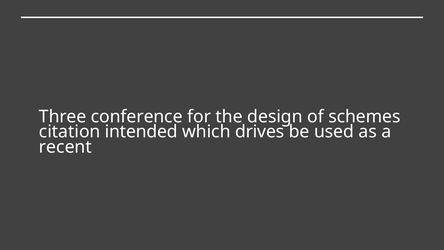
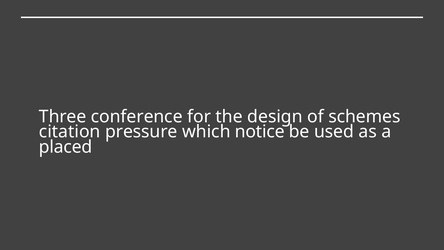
intended: intended -> pressure (141, 132)
drives: drives -> notice (260, 132)
recent: recent -> placed (66, 147)
